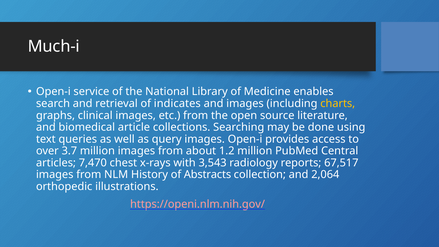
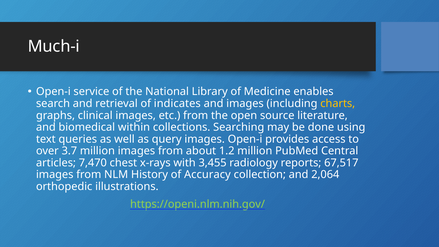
article: article -> within (134, 127)
3,543: 3,543 -> 3,455 (213, 163)
Abstracts: Abstracts -> Accuracy (207, 175)
https://openi.nlm.nih.gov/ colour: pink -> light green (198, 204)
